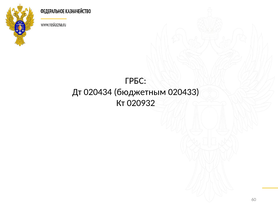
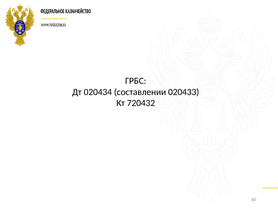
бюджетным: бюджетным -> составлении (140, 92)
020932: 020932 -> 720432 (141, 103)
